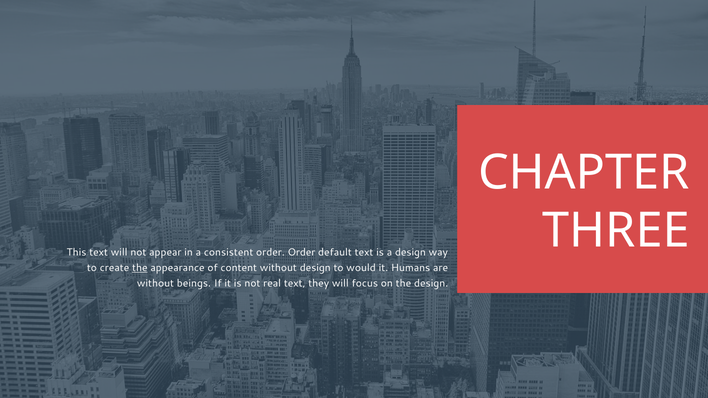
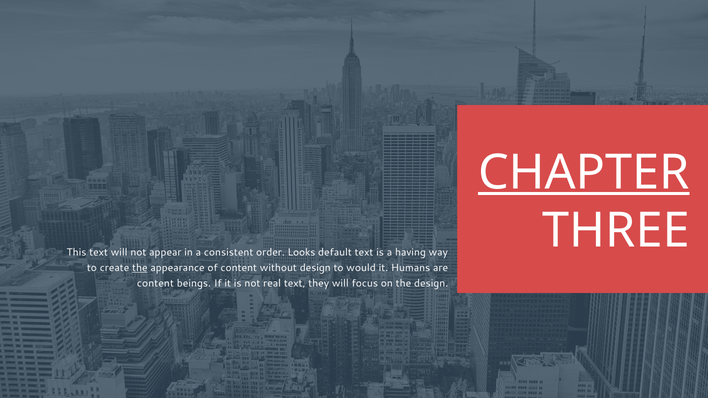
CHAPTER underline: none -> present (584, 173)
order Order: Order -> Looks (301, 252)
a design: design -> having (410, 252)
without: without -> content (155, 283)
